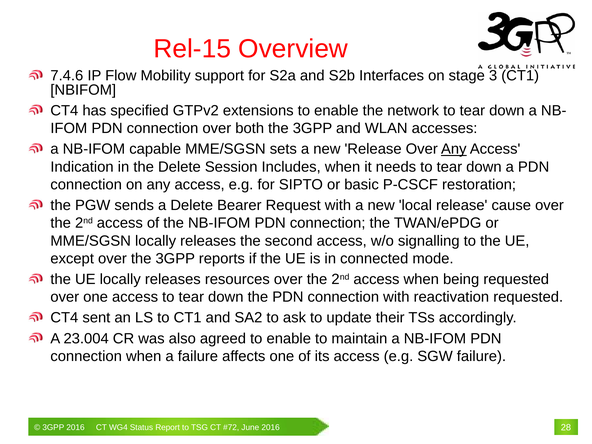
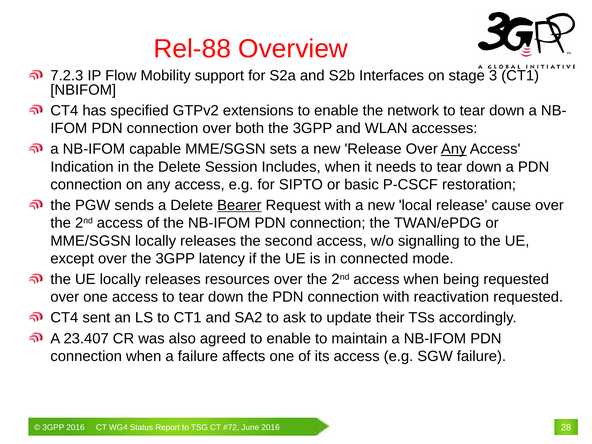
Rel-15: Rel-15 -> Rel-88 (192, 49)
7.4.6: 7.4.6 -> 7.2.3 (67, 76)
Bearer underline: none -> present (239, 205)
reports: reports -> latency (222, 259)
23.004: 23.004 -> 23.407 (86, 338)
